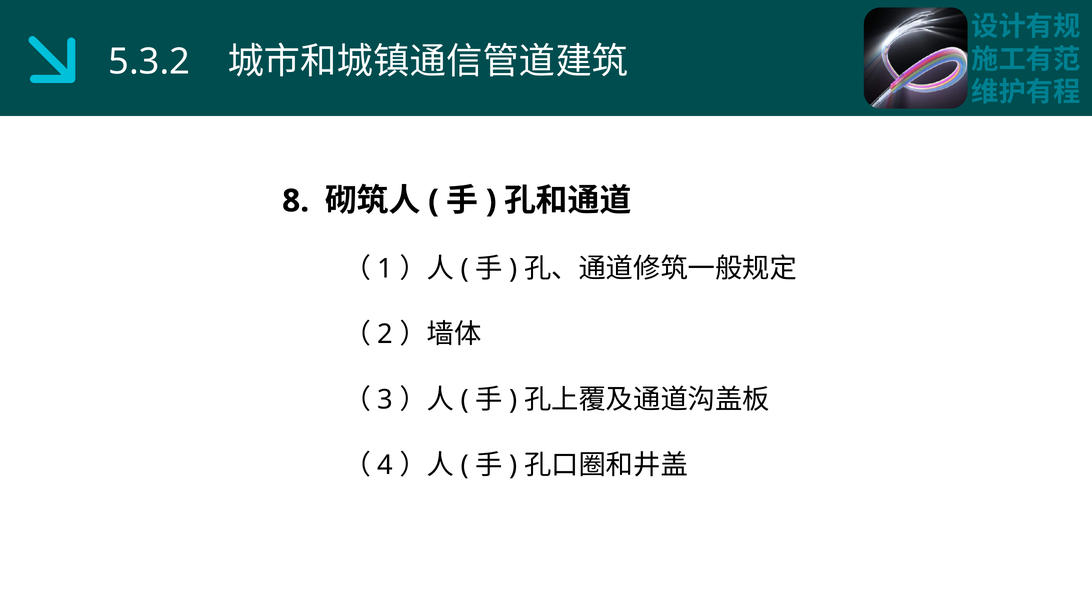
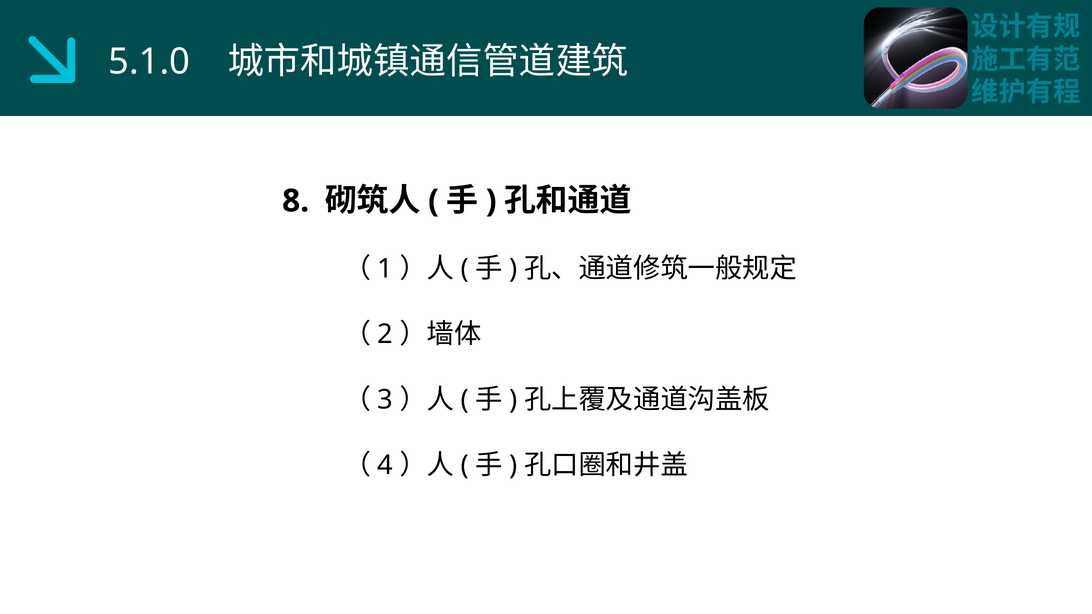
5.3.2: 5.3.2 -> 5.1.0 (149, 62)
